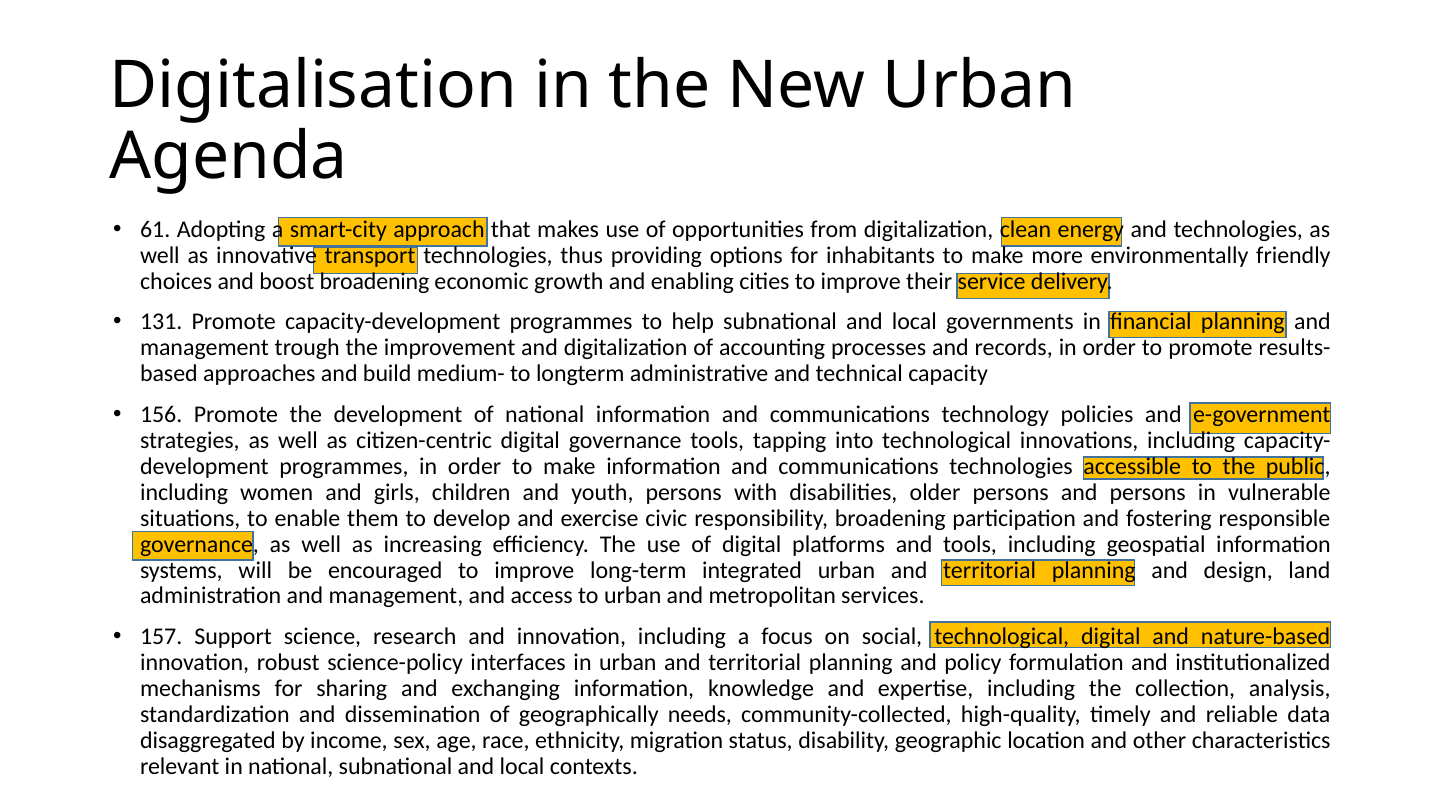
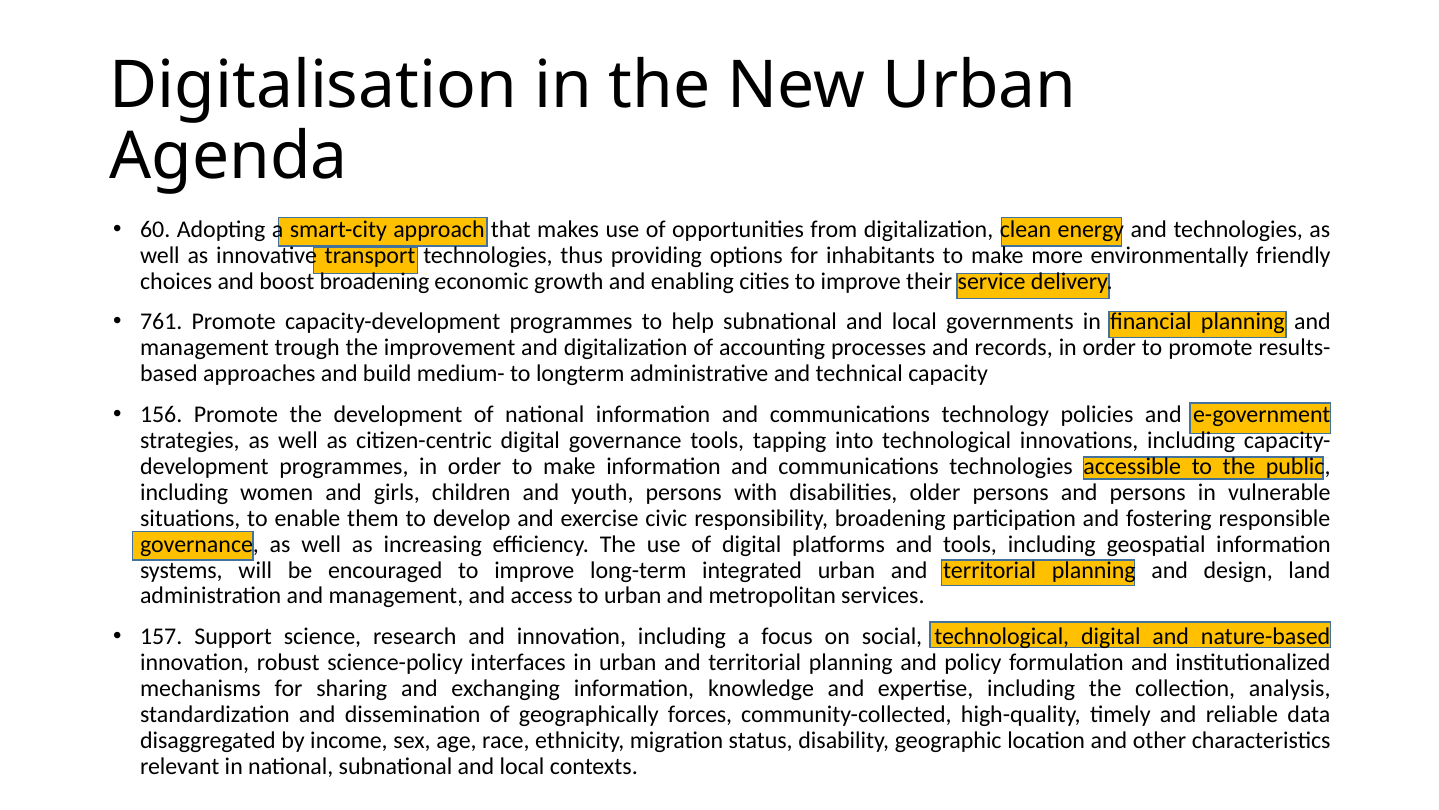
61: 61 -> 60 (155, 229)
131: 131 -> 761 (161, 322)
needs: needs -> forces (700, 714)
